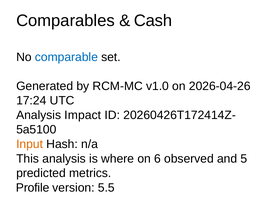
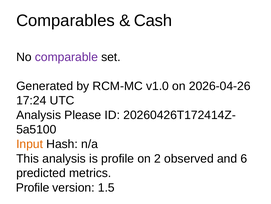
comparable colour: blue -> purple (66, 57)
Impact: Impact -> Please (83, 115)
is where: where -> profile (118, 158)
6: 6 -> 2 (157, 158)
5: 5 -> 6 (244, 158)
5.5: 5.5 -> 1.5 (106, 187)
